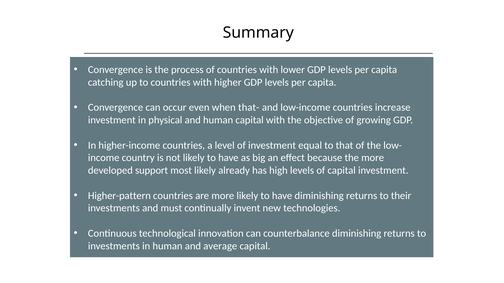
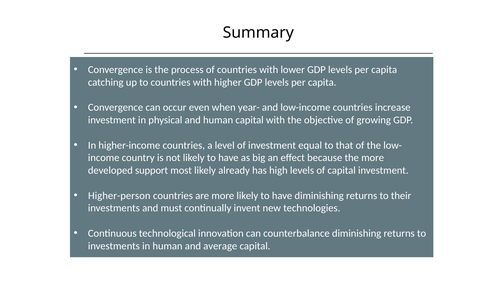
that-: that- -> year- (249, 108)
Higher-pattern: Higher-pattern -> Higher-person (119, 196)
